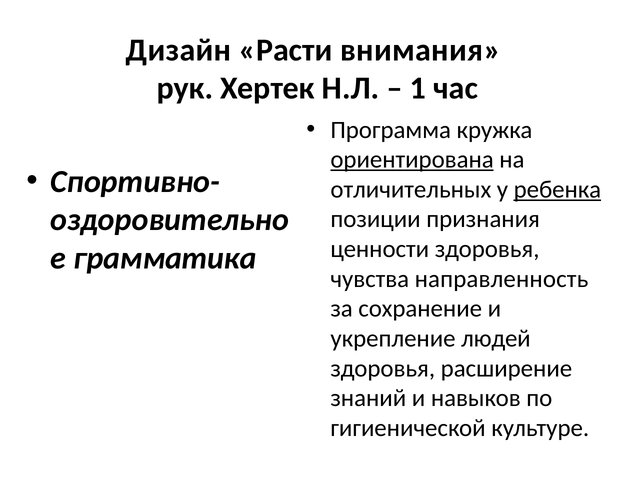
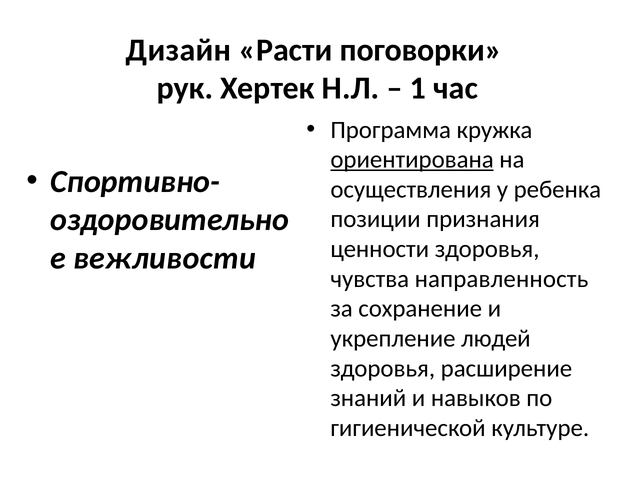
внимания: внимания -> поговорки (421, 50)
отличительных: отличительных -> осуществления (411, 189)
ребенка underline: present -> none (557, 189)
грамматика: грамматика -> вежливости (165, 258)
